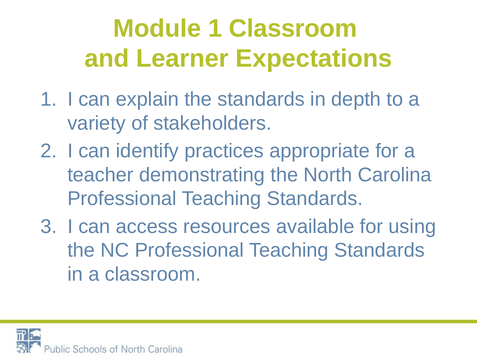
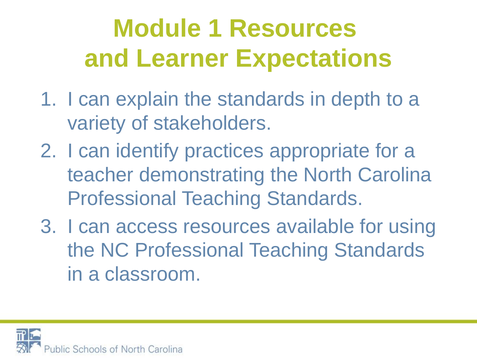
1 Classroom: Classroom -> Resources (293, 28)
